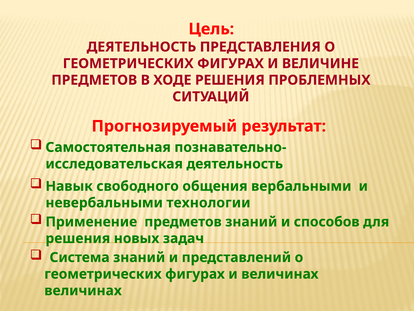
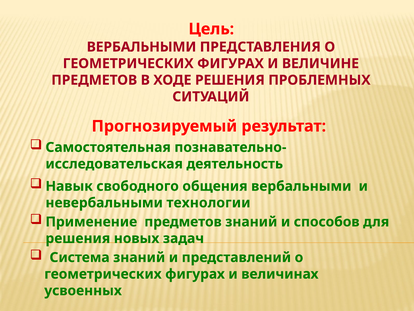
ДЕЯТЕЛЬНОСТЬ: ДЕЯТЕЛЬНОСТЬ -> ВЕРБАЛЬНЫМИ (141, 47)
величинах: величинах -> усвоенных (83, 290)
